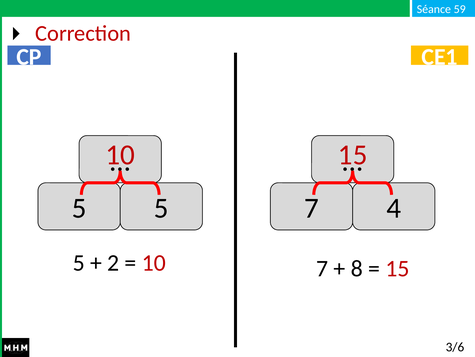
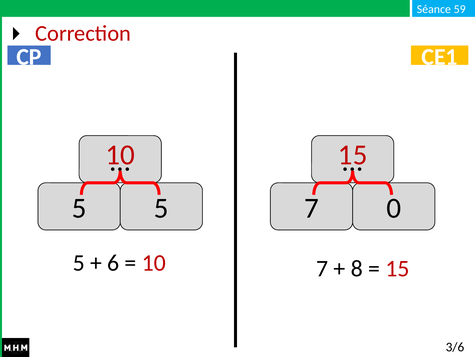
4: 4 -> 0 (394, 208)
2: 2 -> 6 (113, 262)
